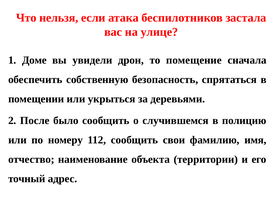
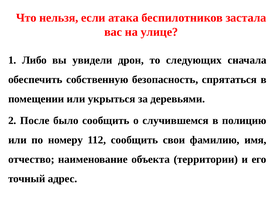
Доме: Доме -> Либо (34, 60)
помещение: помещение -> следующих (194, 60)
